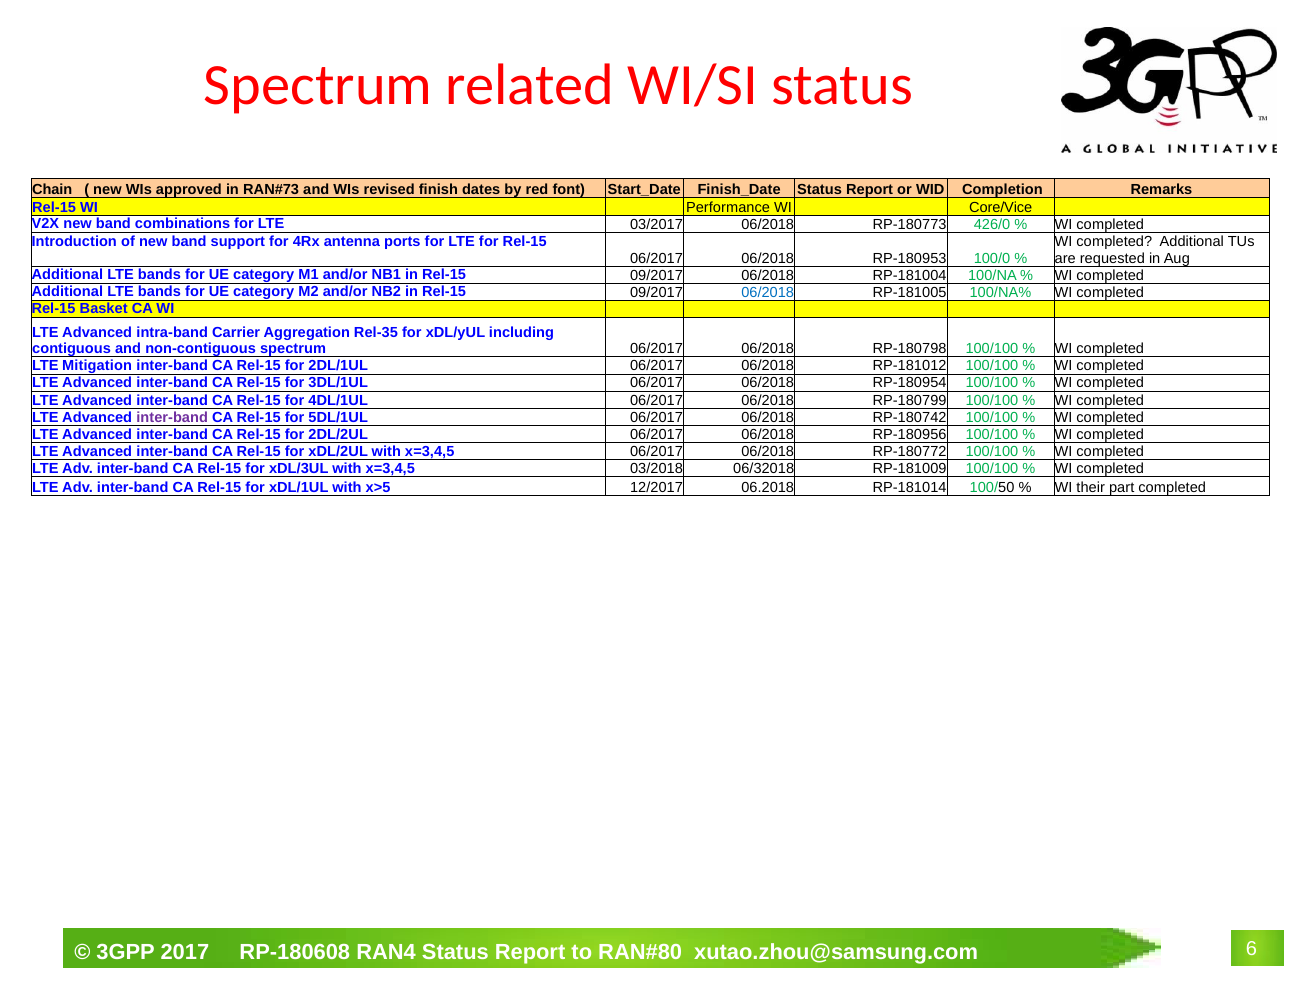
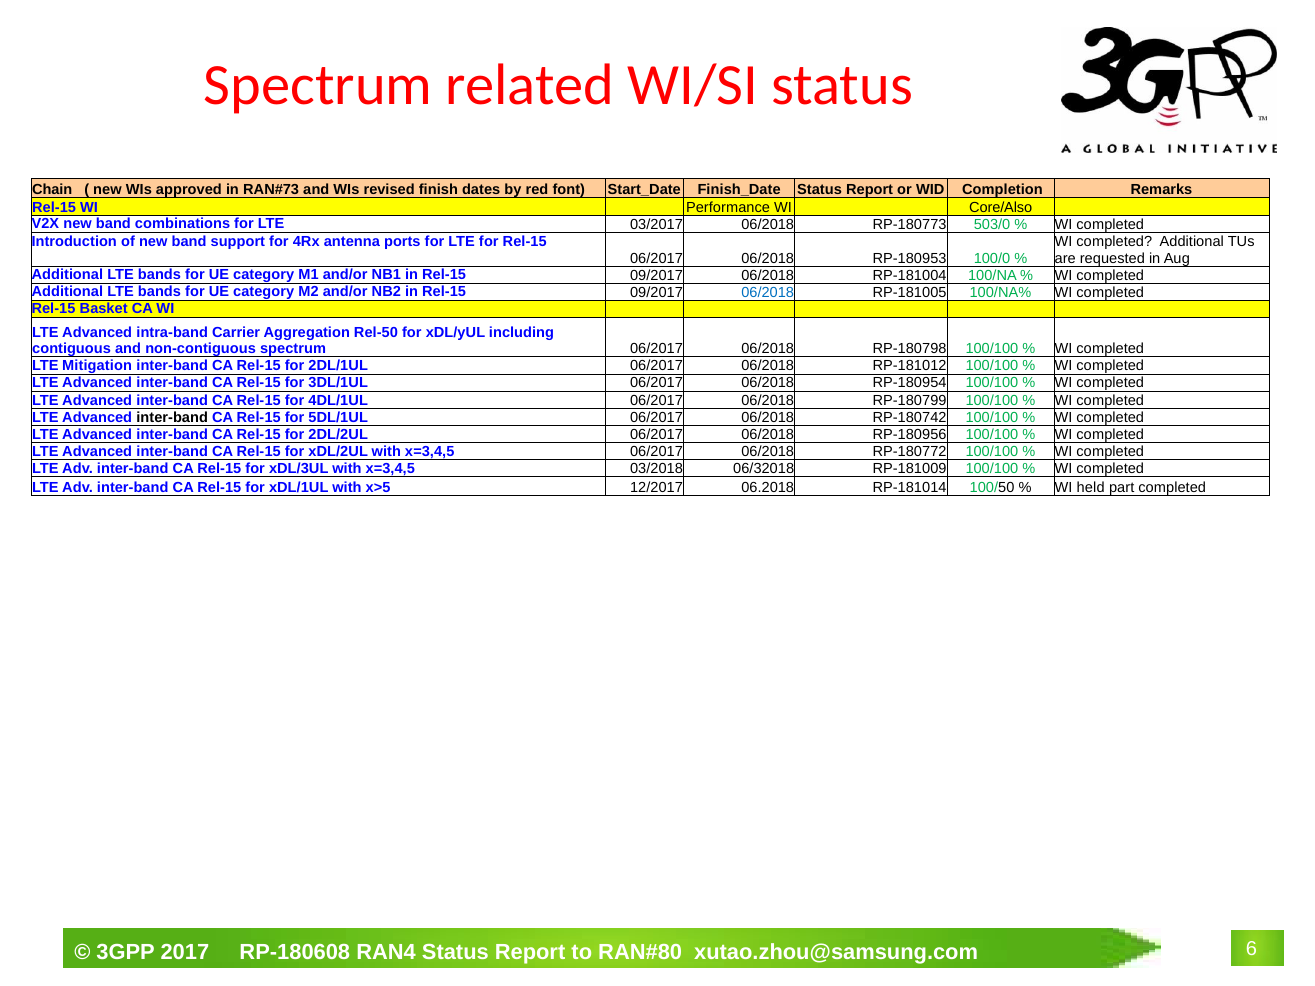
Core/Vice: Core/Vice -> Core/Also (1001, 207)
426/0: 426/0 -> 503/0 (992, 225)
Rel-35: Rel-35 -> Rel-50 (376, 333)
inter-band colour: purple -> black (172, 417)
their: their -> held (1091, 487)
